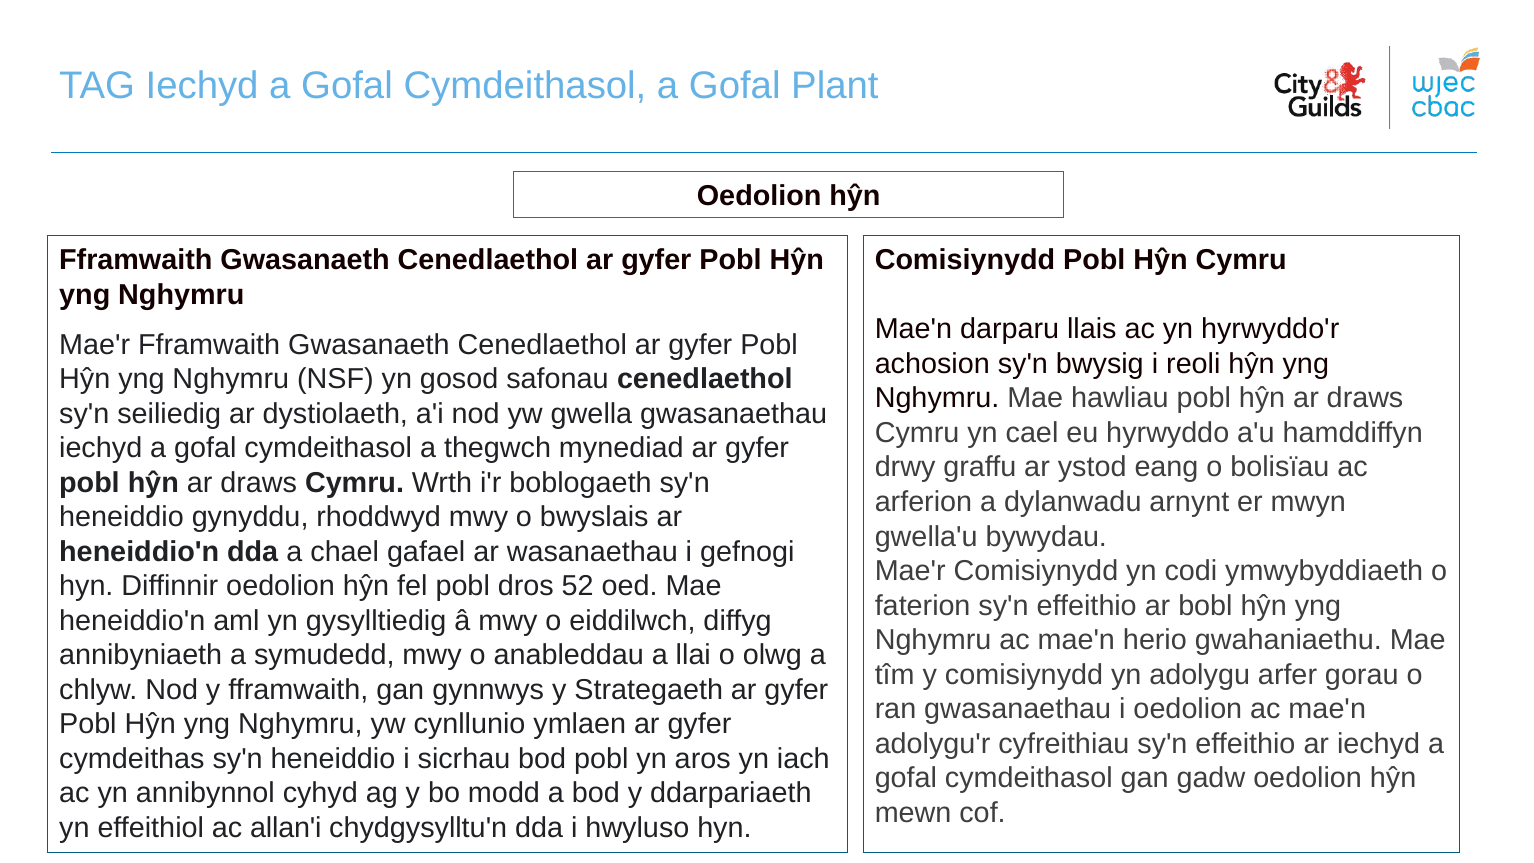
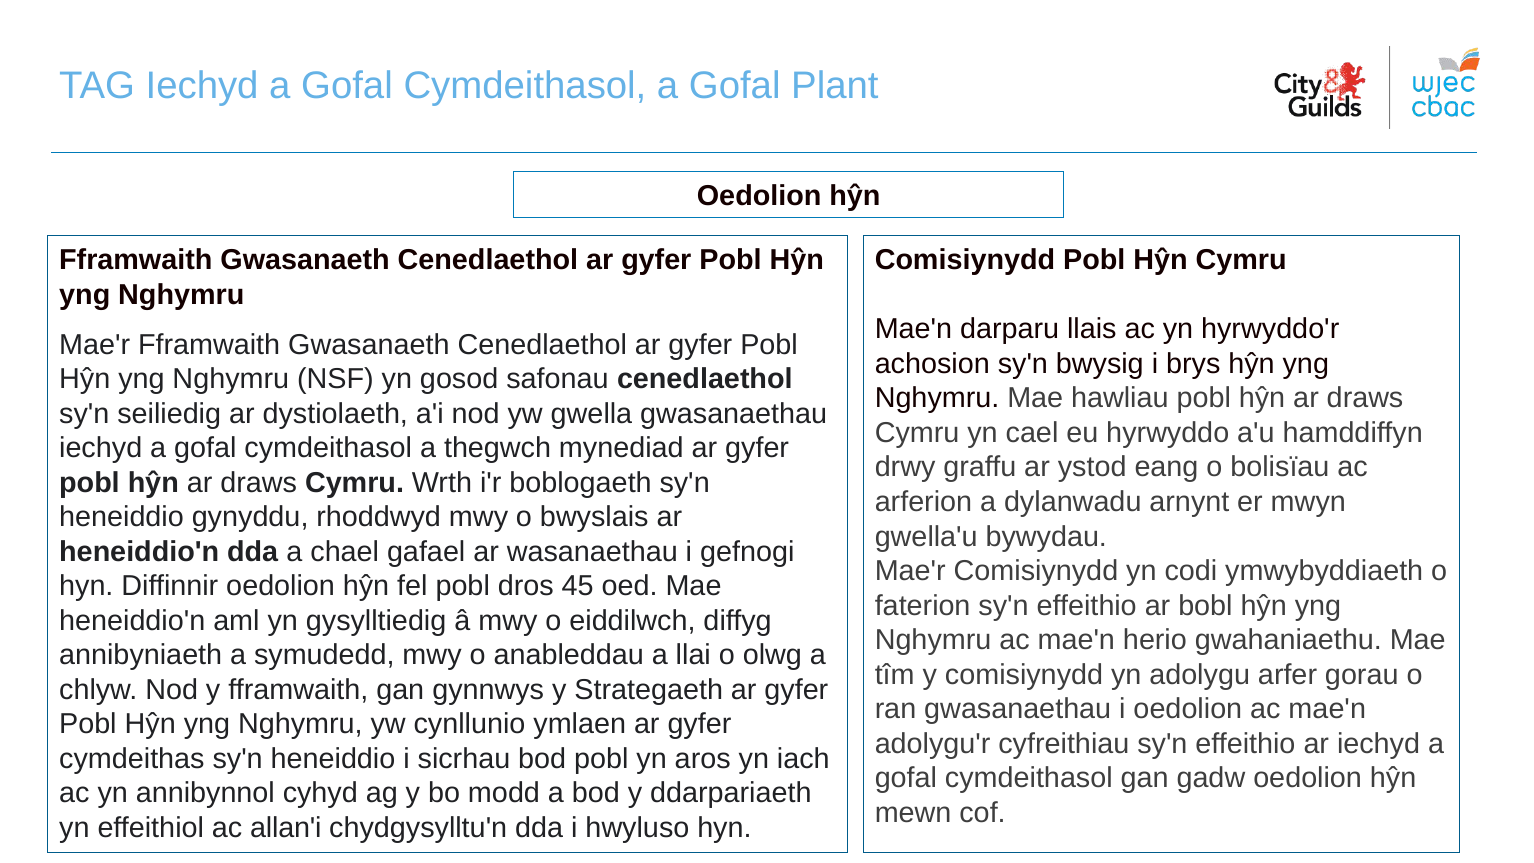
reoli: reoli -> brys (1193, 364)
52: 52 -> 45 (578, 586)
